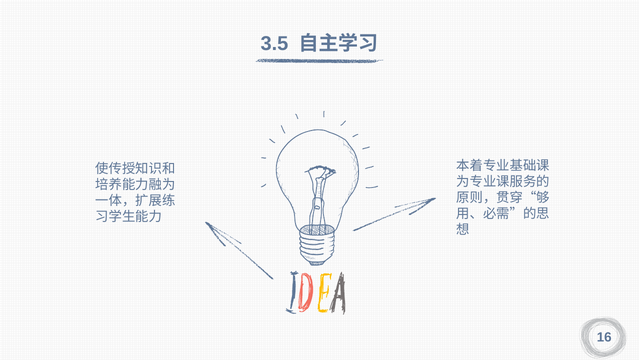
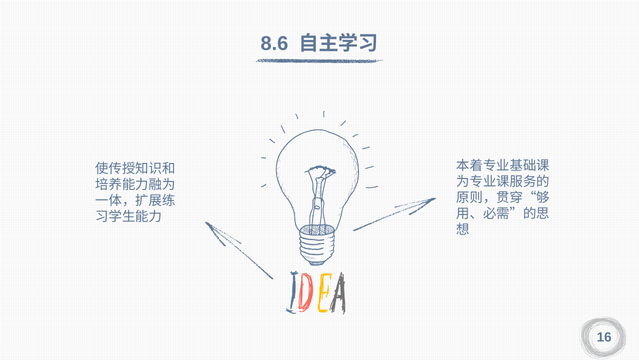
3.5: 3.5 -> 8.6 (274, 44)
